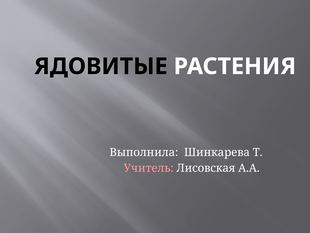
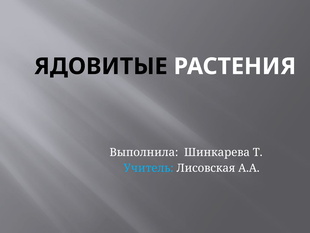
Учитель colour: pink -> light blue (149, 168)
